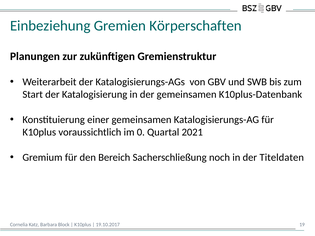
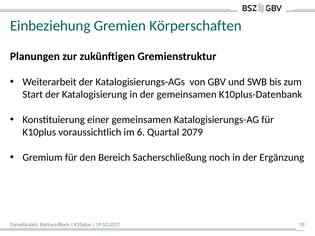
0: 0 -> 6 (141, 132)
2021: 2021 -> 2079 (192, 132)
Titeldaten: Titeldaten -> Ergänzung (282, 158)
